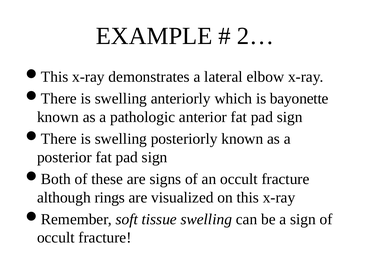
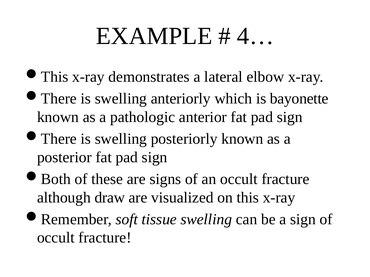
2…: 2… -> 4… (255, 36)
rings: rings -> draw (110, 198)
